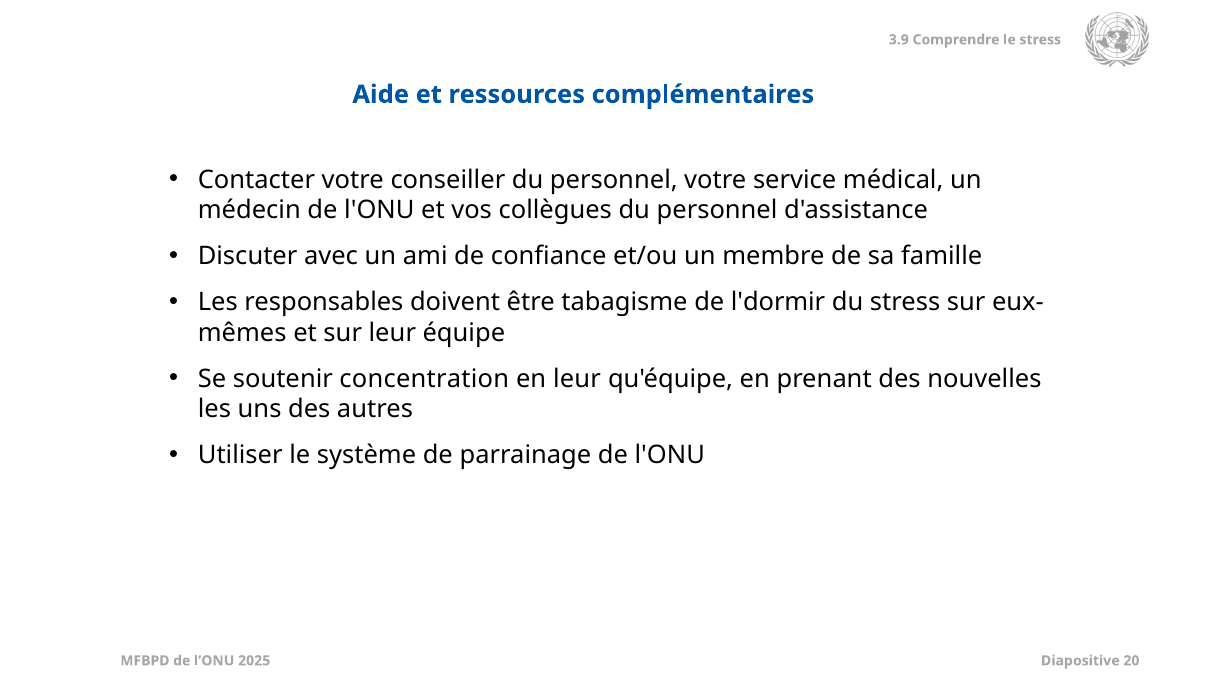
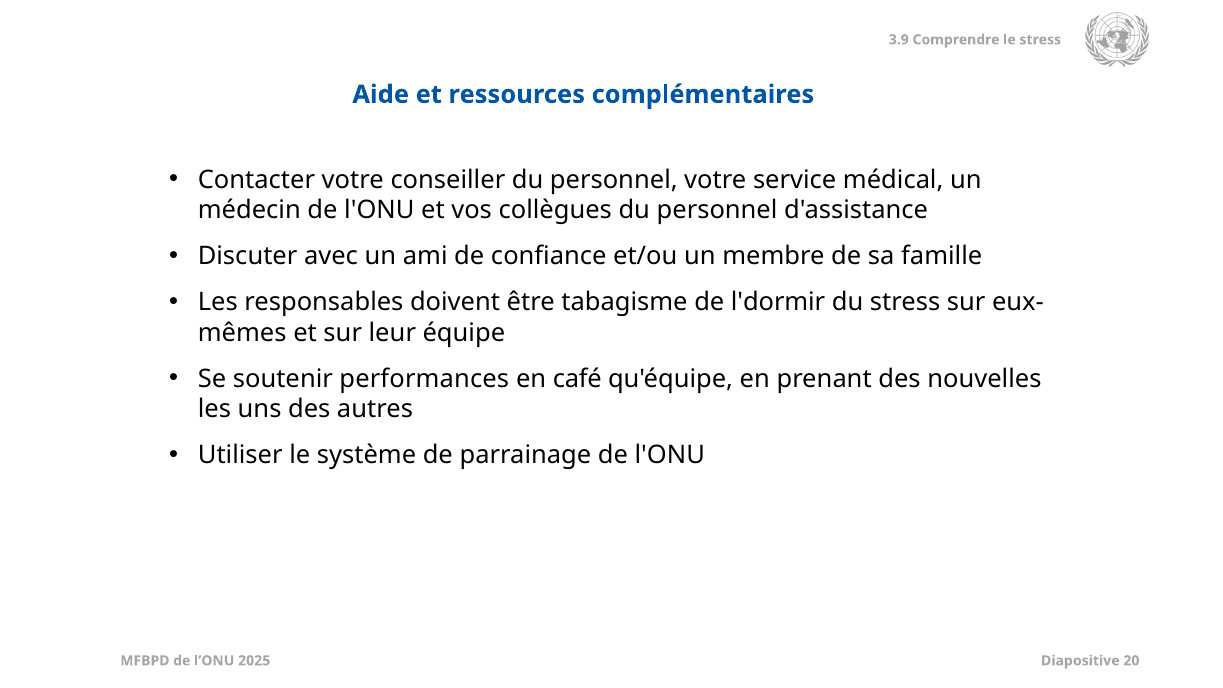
concentration: concentration -> performances (424, 379)
en leur: leur -> café (577, 379)
